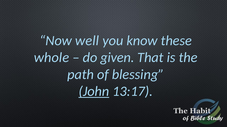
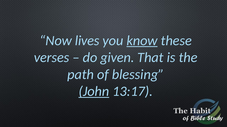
well: well -> lives (87, 41)
know underline: none -> present (142, 41)
whole: whole -> verses (52, 58)
